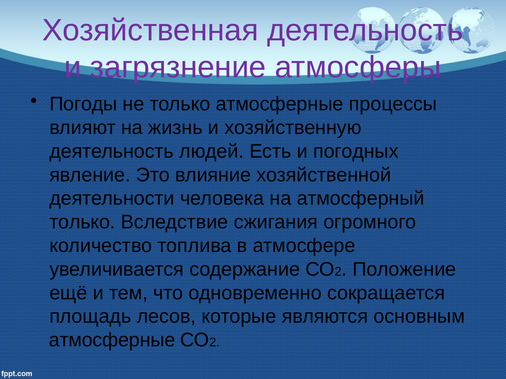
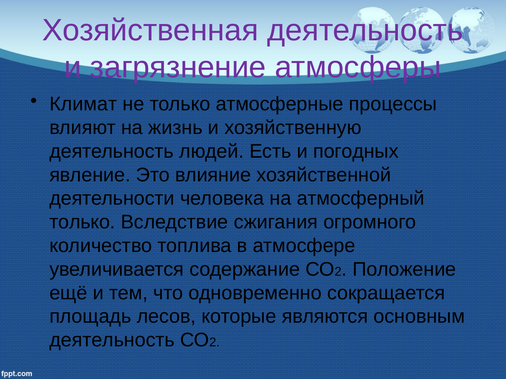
Погоды: Погоды -> Климат (83, 104)
атмосферные: атмосферные -> деятельность (112, 341)
